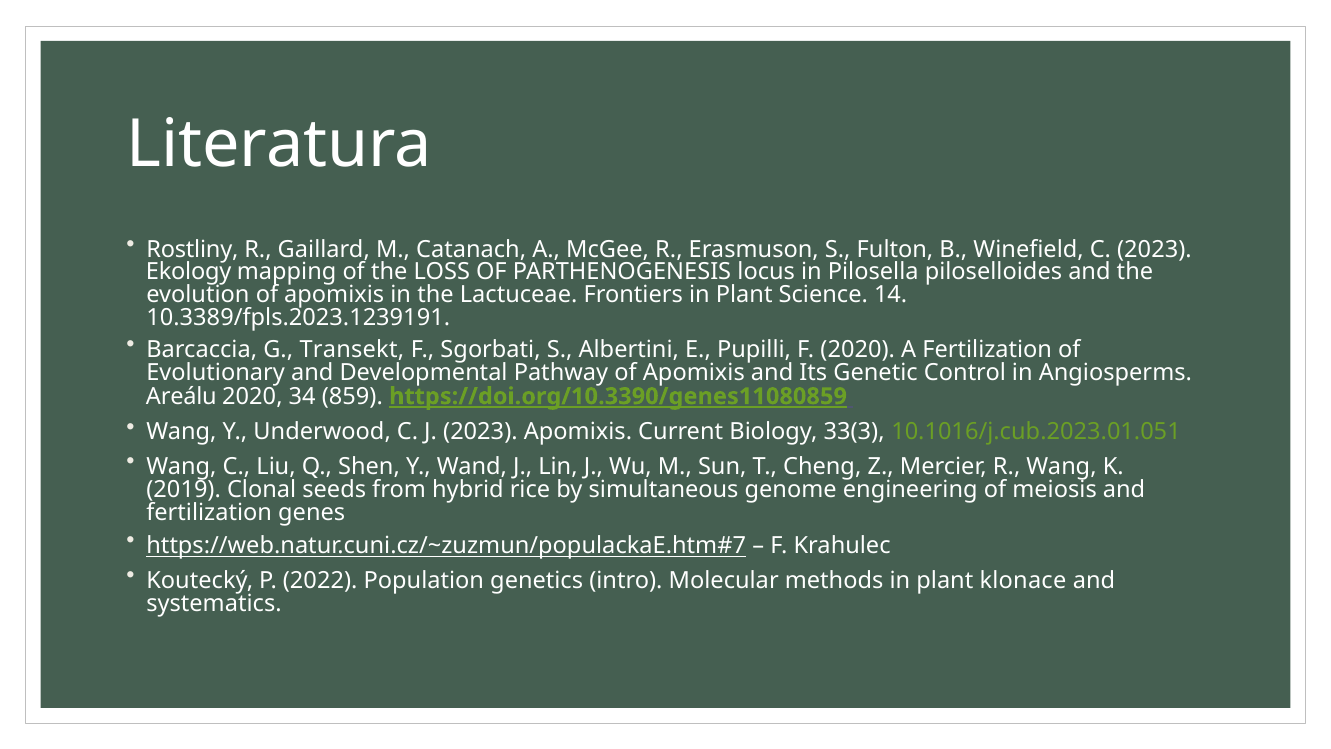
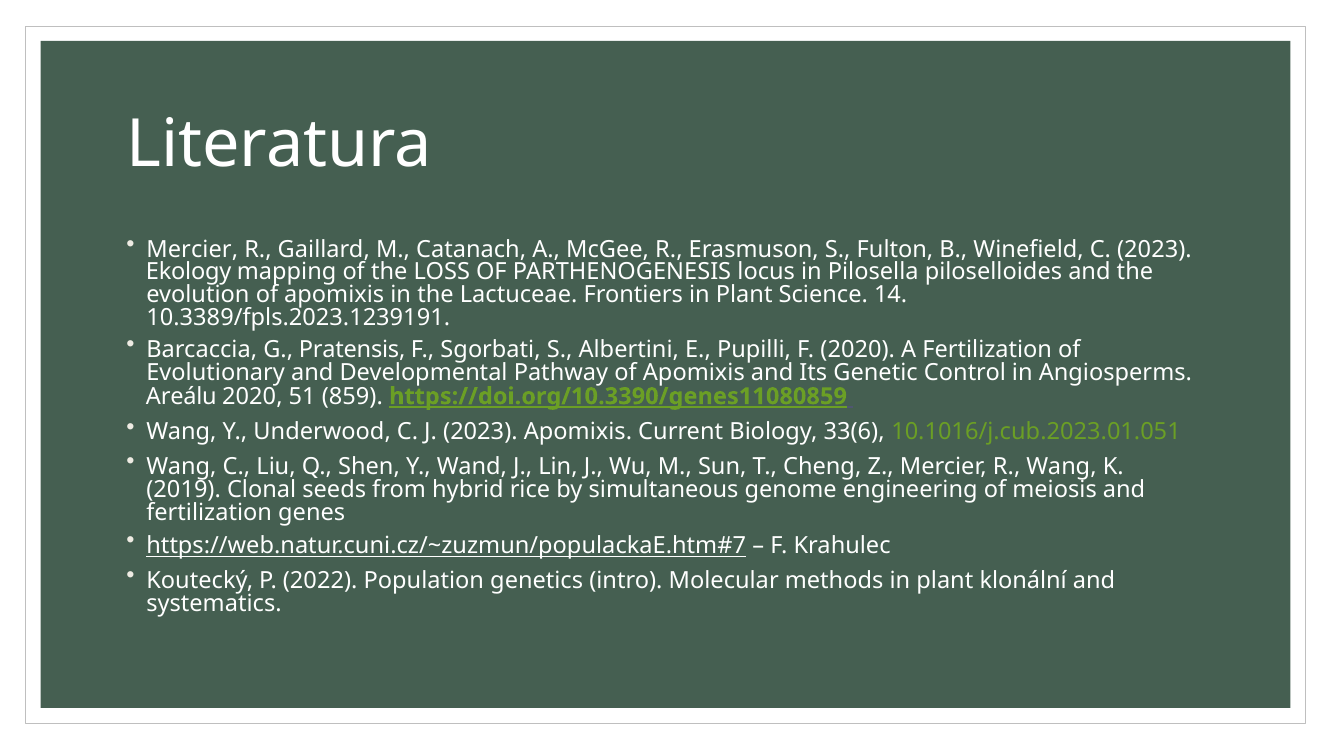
Rostliny: Rostliny -> Mercier (192, 249)
Transekt: Transekt -> Pratensis (352, 350)
34: 34 -> 51 (302, 396)
33(3: 33(3 -> 33(6 (854, 432)
klonace: klonace -> klonální (1023, 581)
